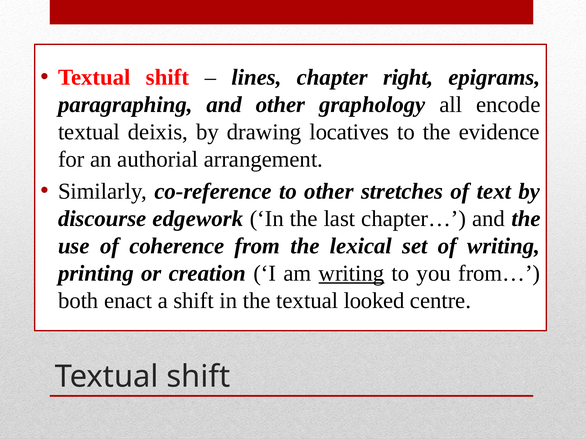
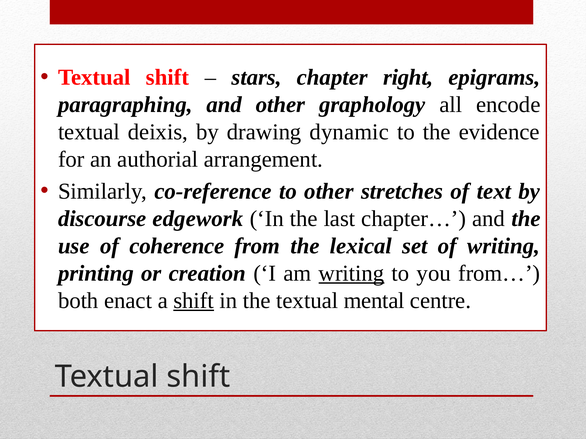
lines: lines -> stars (257, 78)
locatives: locatives -> dynamic (349, 132)
shift underline: none -> present (194, 301)
looked: looked -> mental (374, 301)
